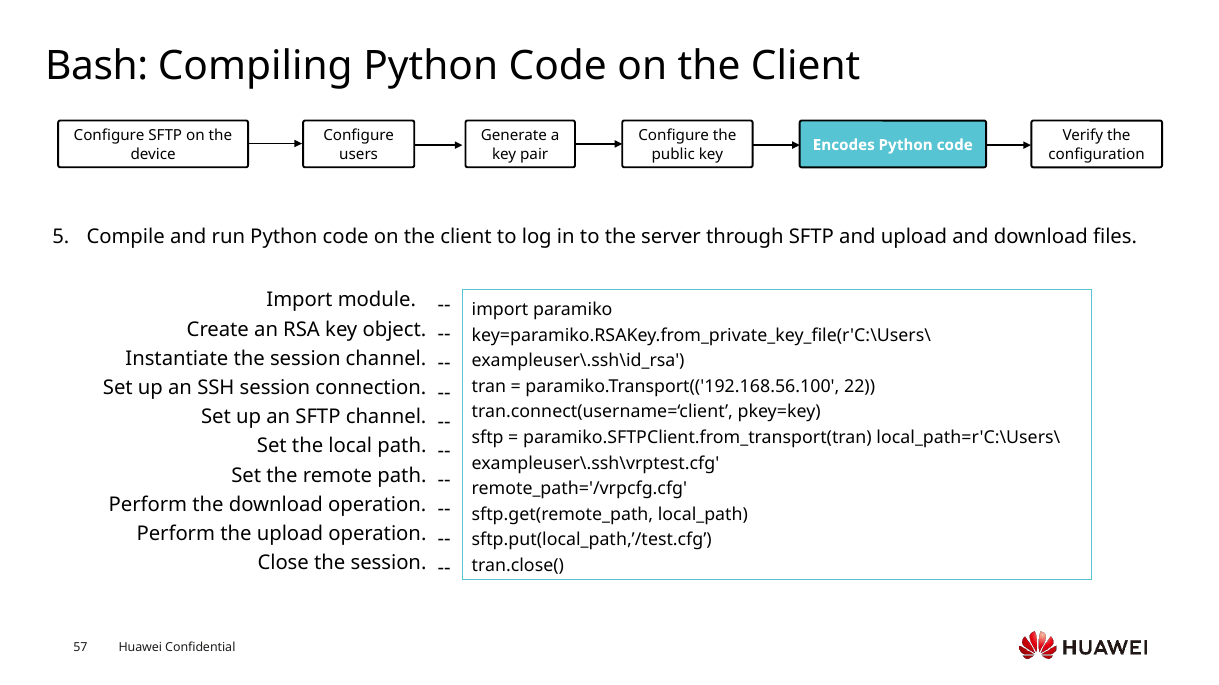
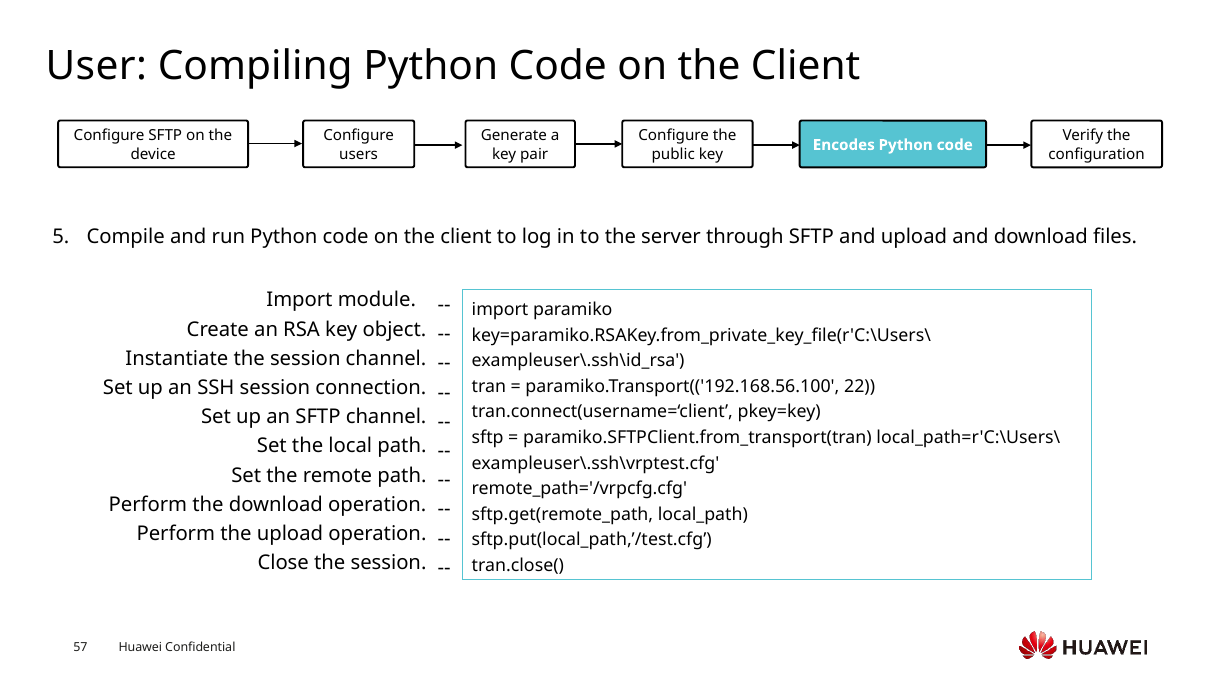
Bash: Bash -> User (96, 66)
